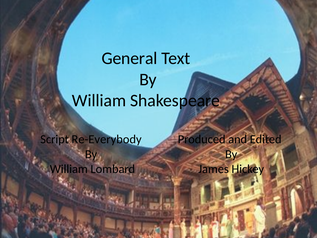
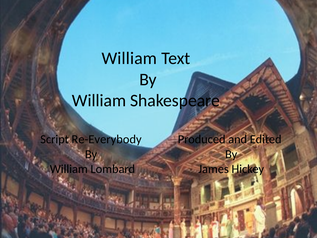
General: General -> William (129, 58)
